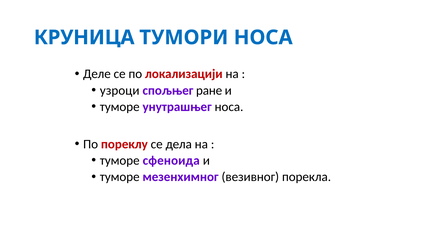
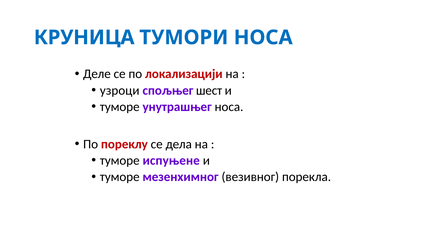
ране: ране -> шест (209, 90)
сфеноида: сфеноида -> испуњене (171, 160)
